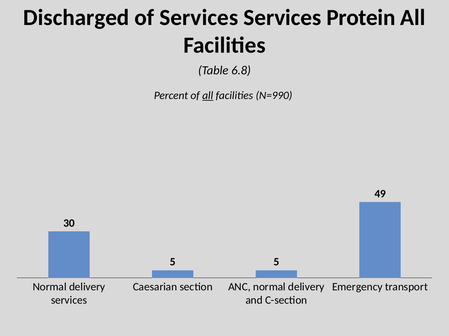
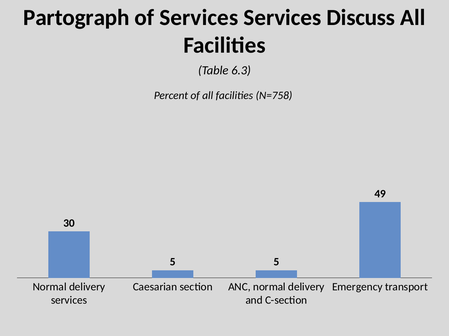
Discharged: Discharged -> Partograph (76, 18)
Protein: Protein -> Discuss (361, 18)
6.8: 6.8 -> 6.3 (241, 70)
all underline: present -> none (208, 96)
N=990: N=990 -> N=758 (274, 96)
